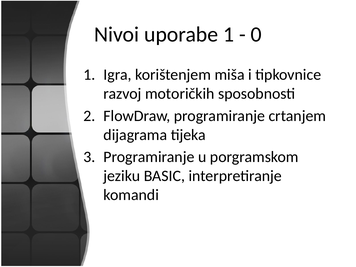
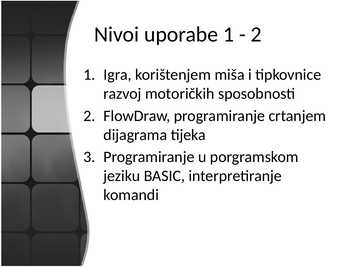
0: 0 -> 2 (256, 34)
